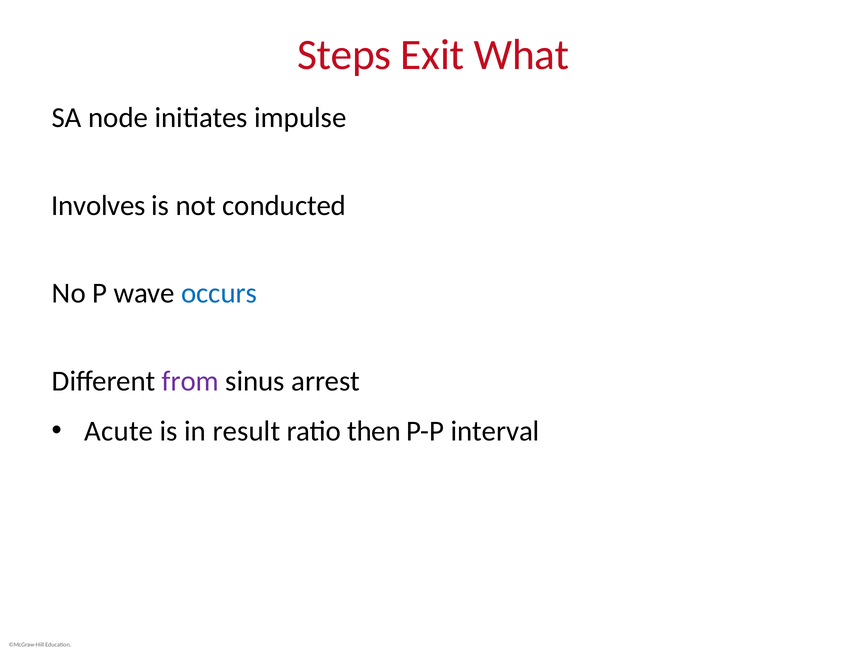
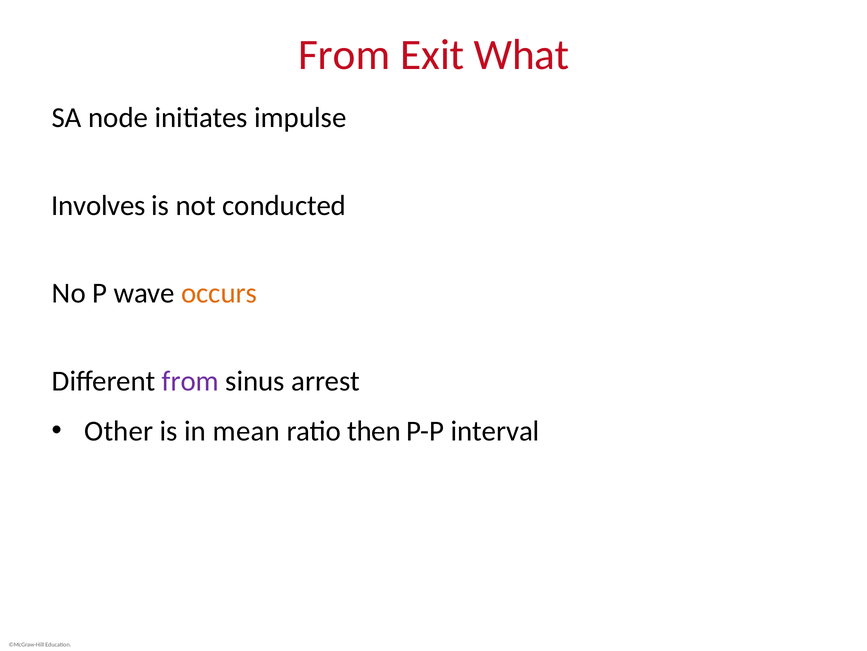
Steps: Steps -> From (344, 55)
occurs colour: blue -> orange (219, 293)
Acute: Acute -> Other (119, 431)
result: result -> mean (246, 431)
